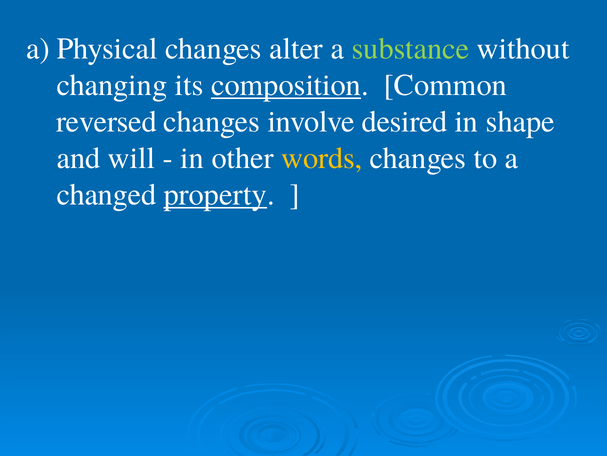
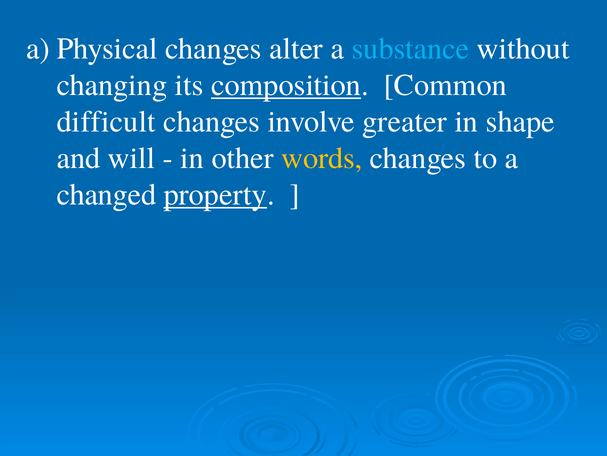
substance colour: light green -> light blue (411, 49)
reversed: reversed -> difficult (106, 121)
desired: desired -> greater (405, 121)
